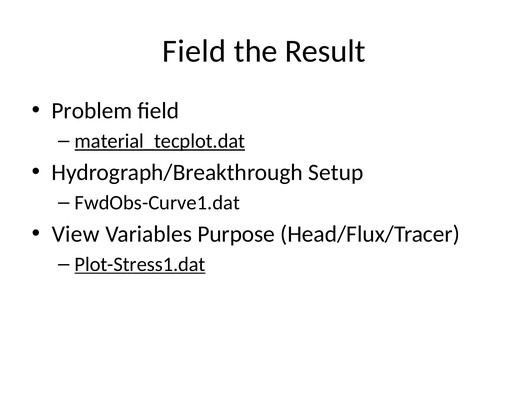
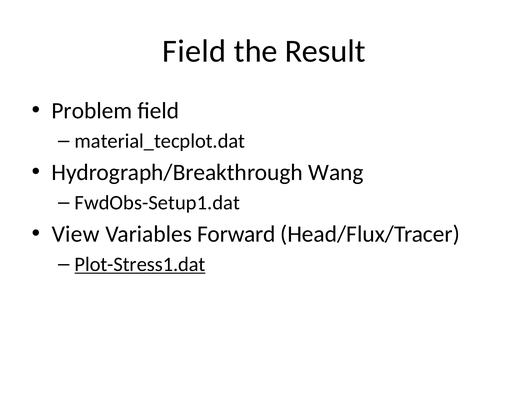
material_tecplot.dat underline: present -> none (160, 141)
Setup: Setup -> Wang (336, 172)
FwdObs-Curve1.dat: FwdObs-Curve1.dat -> FwdObs-Setup1.dat (157, 203)
Purpose: Purpose -> Forward (236, 234)
